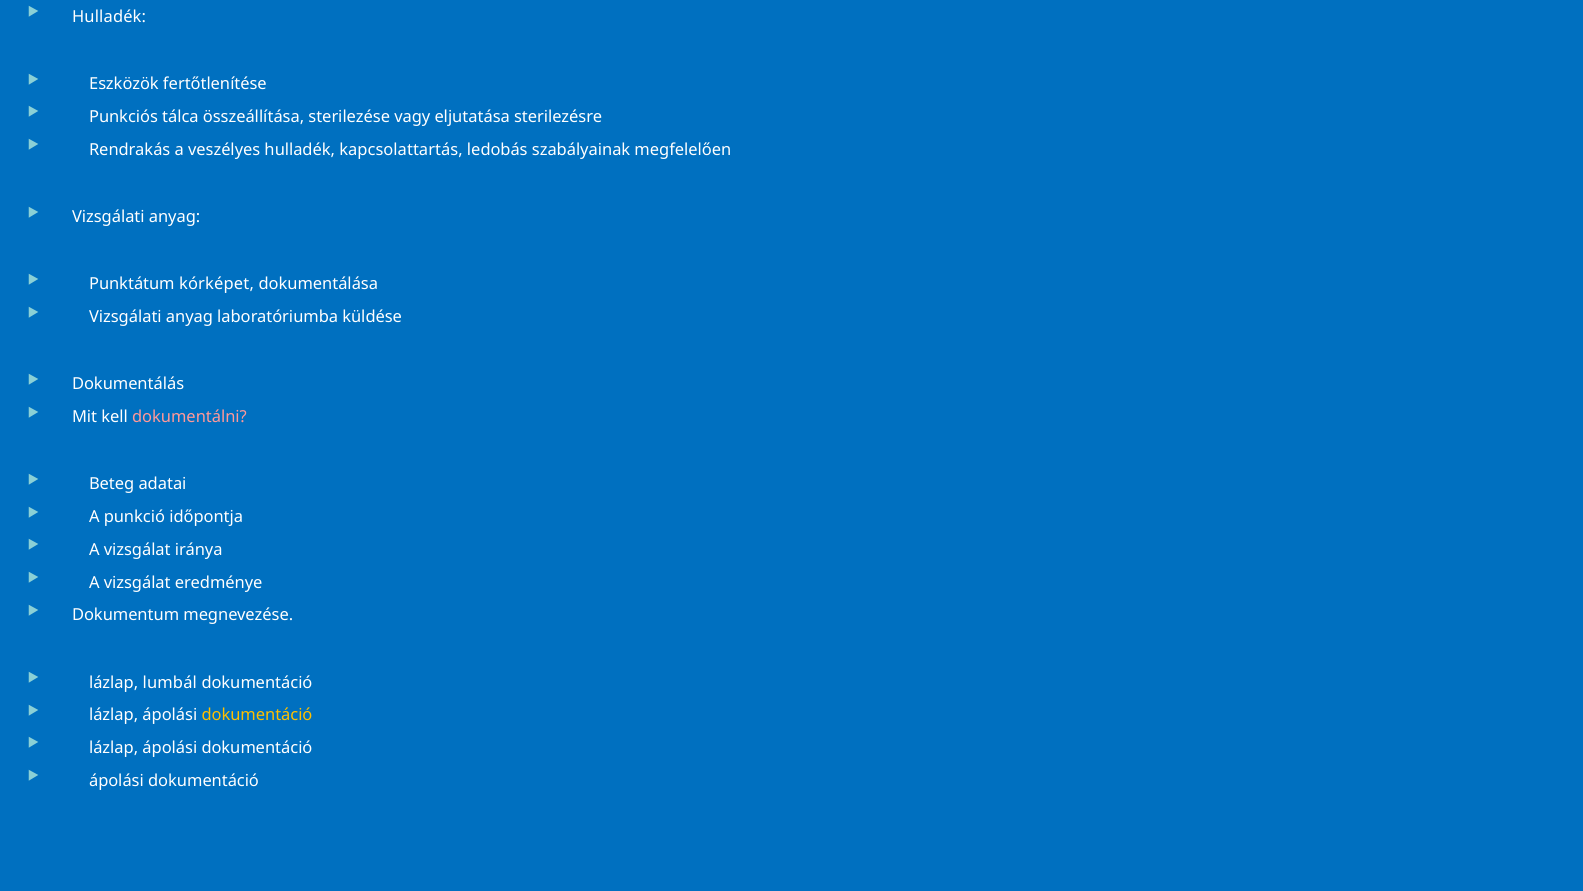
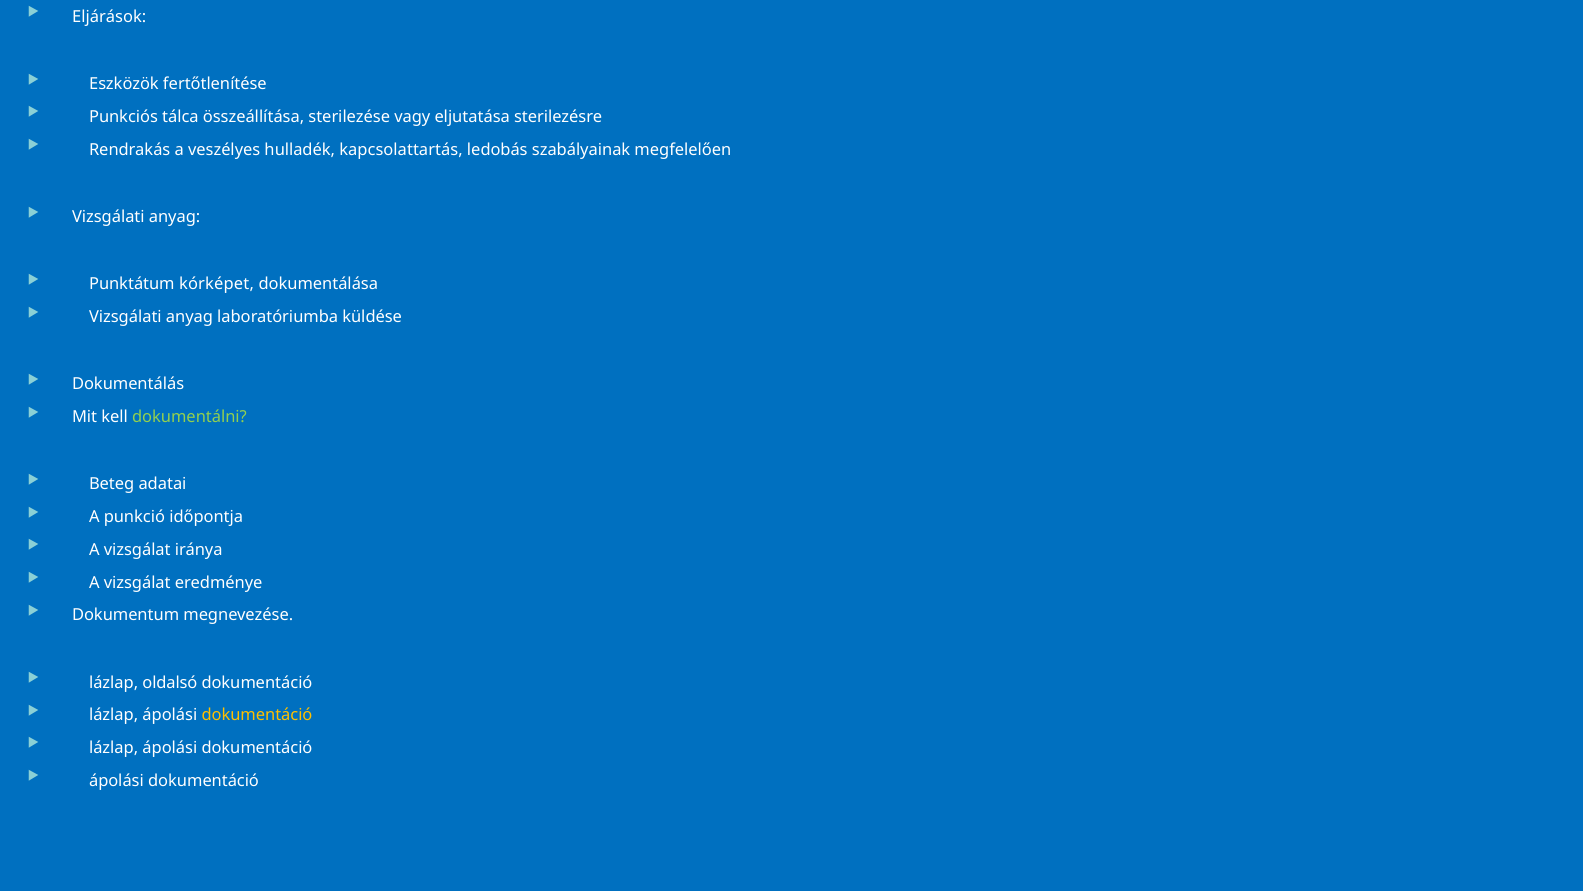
Hulladék: Hulladék -> Eljárások (109, 17)
dokumentálni colour: pink -> light green (189, 417)
lumbál: lumbál -> oldalsó (170, 682)
